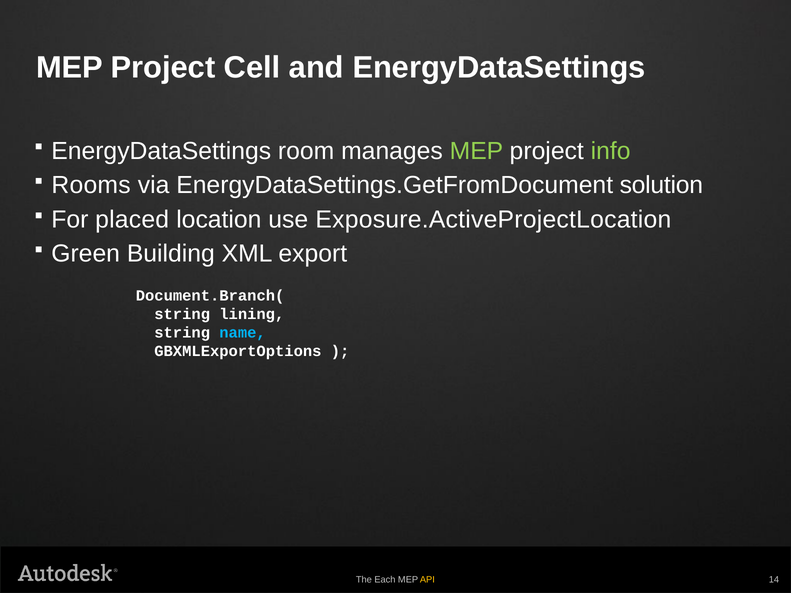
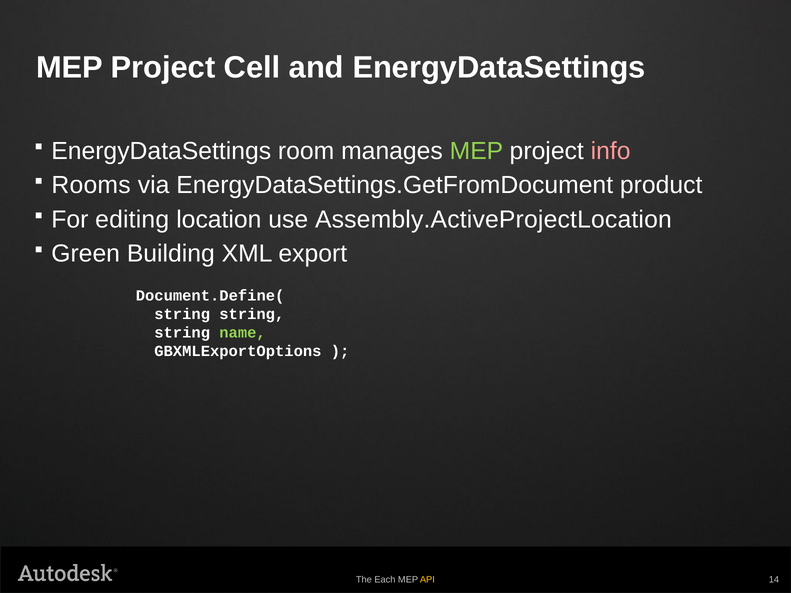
info colour: light green -> pink (611, 151)
solution: solution -> product (661, 185)
placed: placed -> editing (132, 220)
Exposure.ActiveProjectLocation: Exposure.ActiveProjectLocation -> Assembly.ActiveProjectLocation (493, 220)
Document.Branch(: Document.Branch( -> Document.Define( (210, 296)
lining: lining -> string (252, 314)
name colour: light blue -> light green (243, 333)
